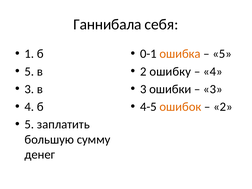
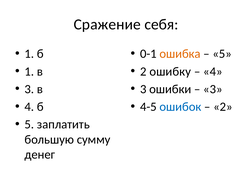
Ганнибала: Ганнибала -> Сражение (107, 24)
5: 5 -> 1 (29, 71)
ошибок colour: orange -> blue (180, 107)
